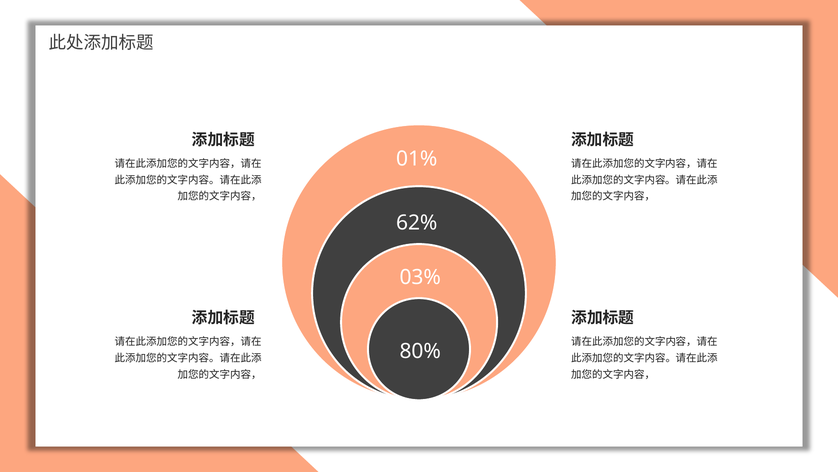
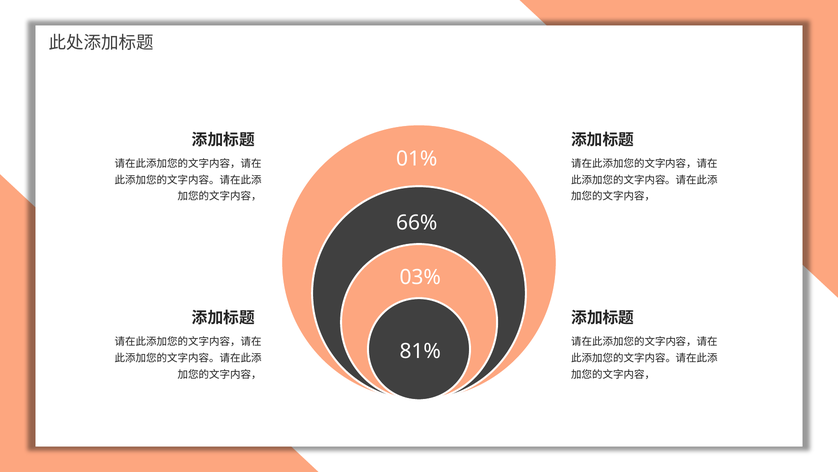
62%: 62% -> 66% (417, 223)
80%: 80% -> 81% (420, 351)
